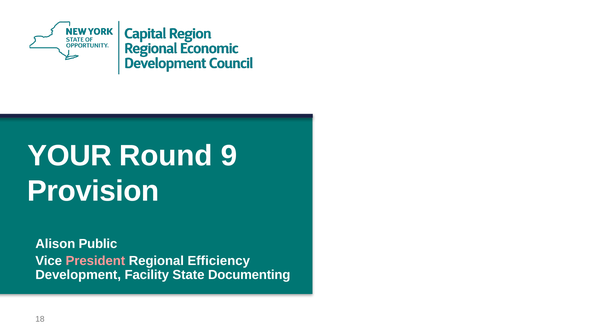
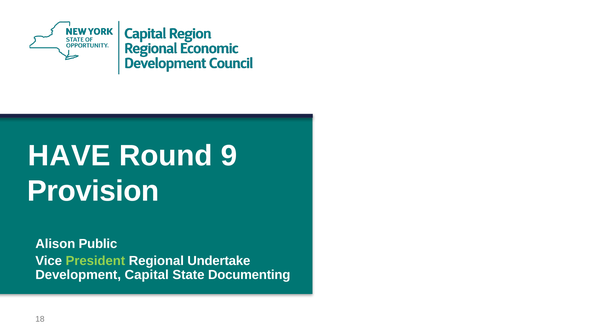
YOUR: YOUR -> HAVE (69, 156)
President colour: pink -> light green (95, 261)
Efficiency: Efficiency -> Undertake (219, 261)
Facility: Facility -> Capital (147, 275)
